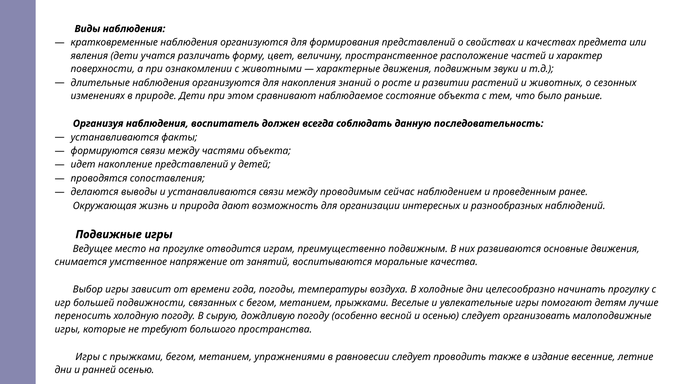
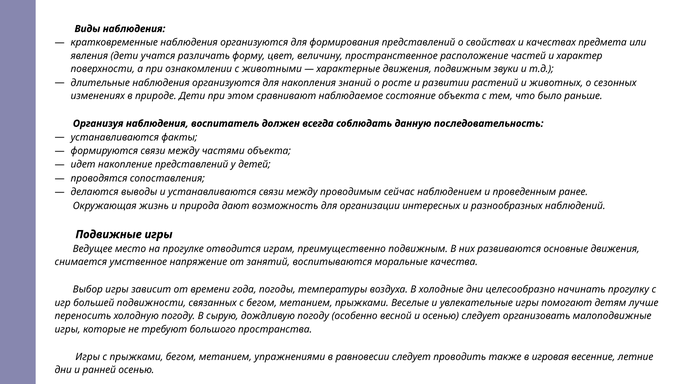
издание: издание -> игровая (550, 357)
